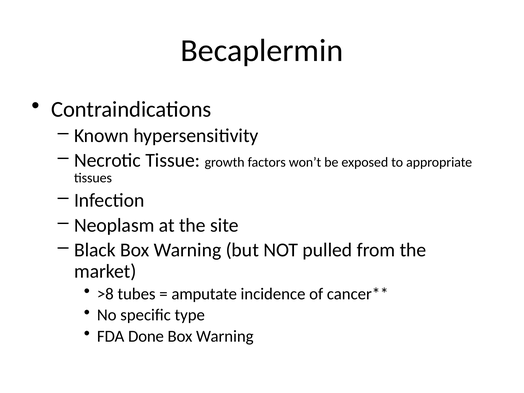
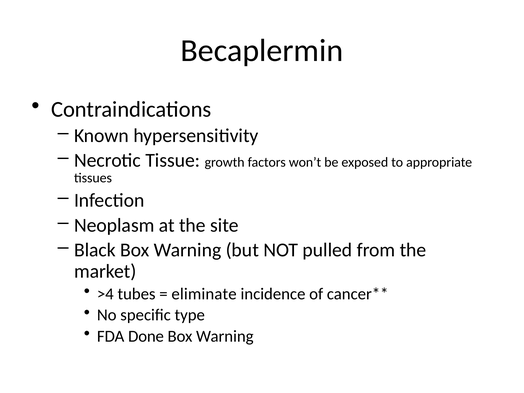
>8: >8 -> >4 (105, 294)
amputate: amputate -> eliminate (204, 294)
